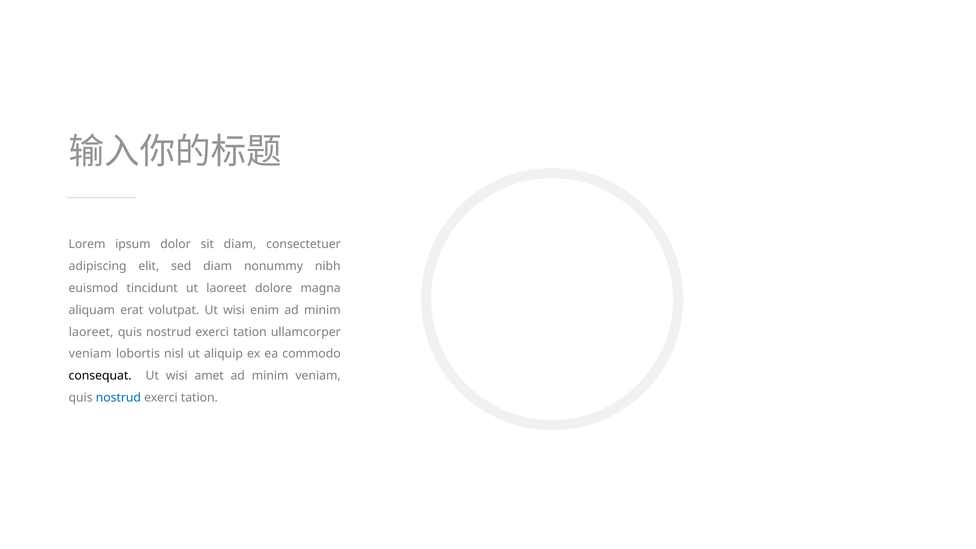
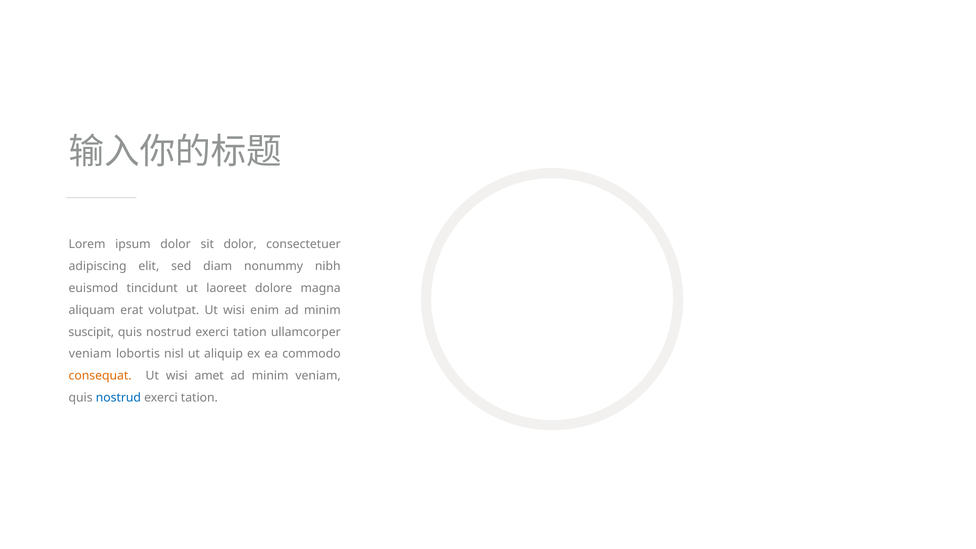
sit diam: diam -> dolor (240, 244)
laoreet: laoreet -> suscipit (91, 332)
consequat colour: black -> orange (100, 376)
